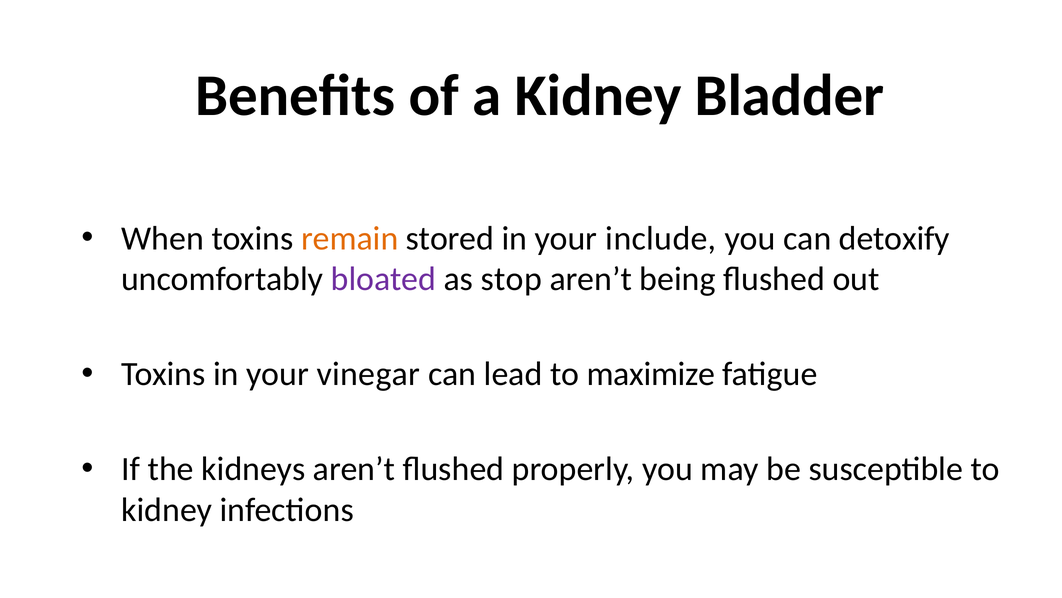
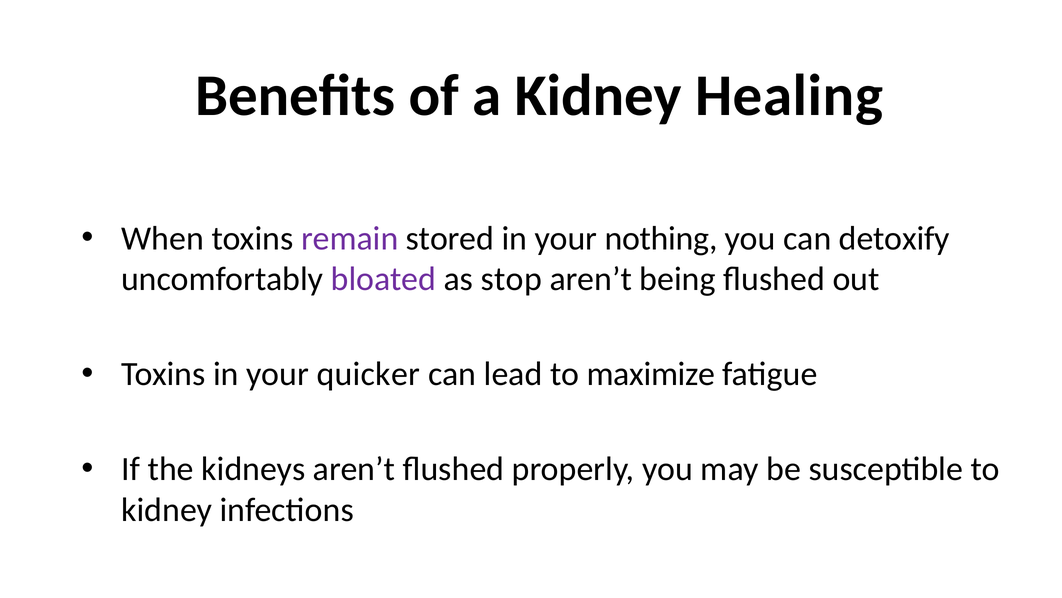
Bladder: Bladder -> Healing (789, 96)
remain colour: orange -> purple (350, 238)
include: include -> nothing (661, 238)
vinegar: vinegar -> quicker (368, 374)
